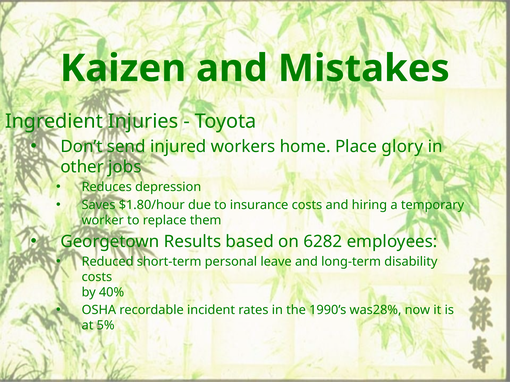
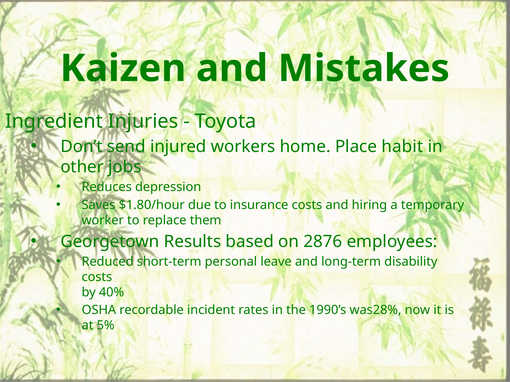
glory: glory -> habit (402, 147)
6282: 6282 -> 2876 (323, 242)
